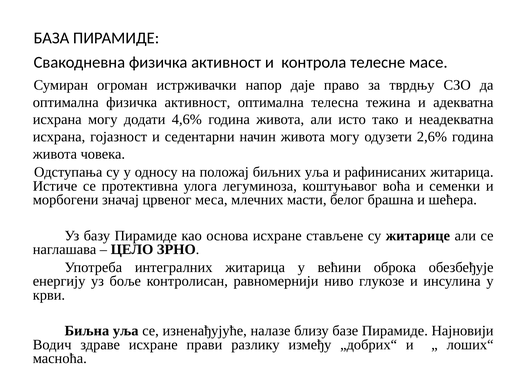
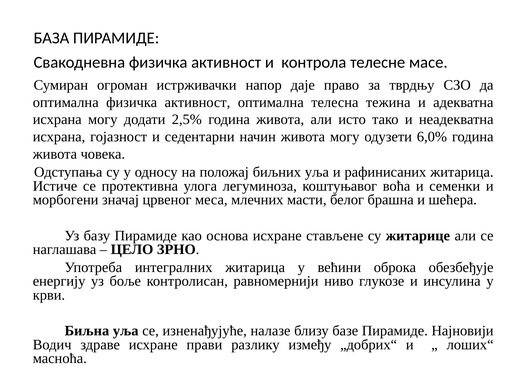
4,6%: 4,6% -> 2,5% (187, 120)
2,6%: 2,6% -> 6,0% (432, 137)
